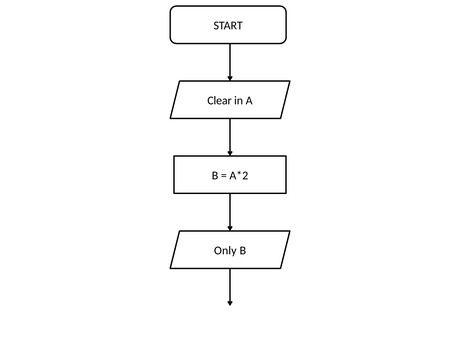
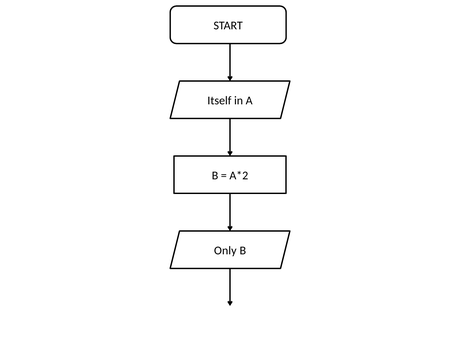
Clear: Clear -> Itself (219, 100)
